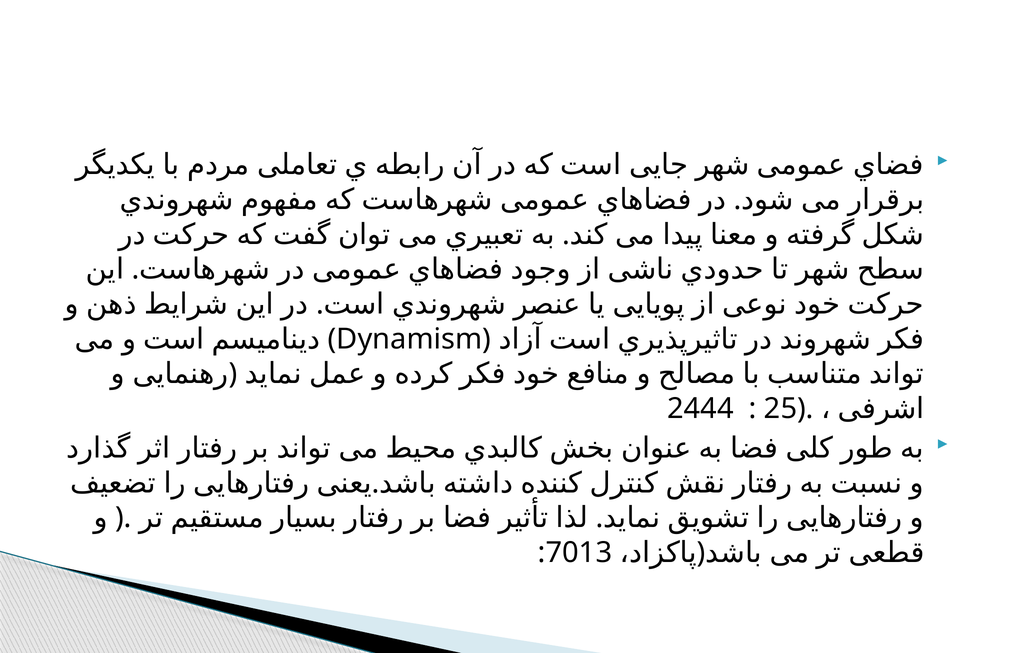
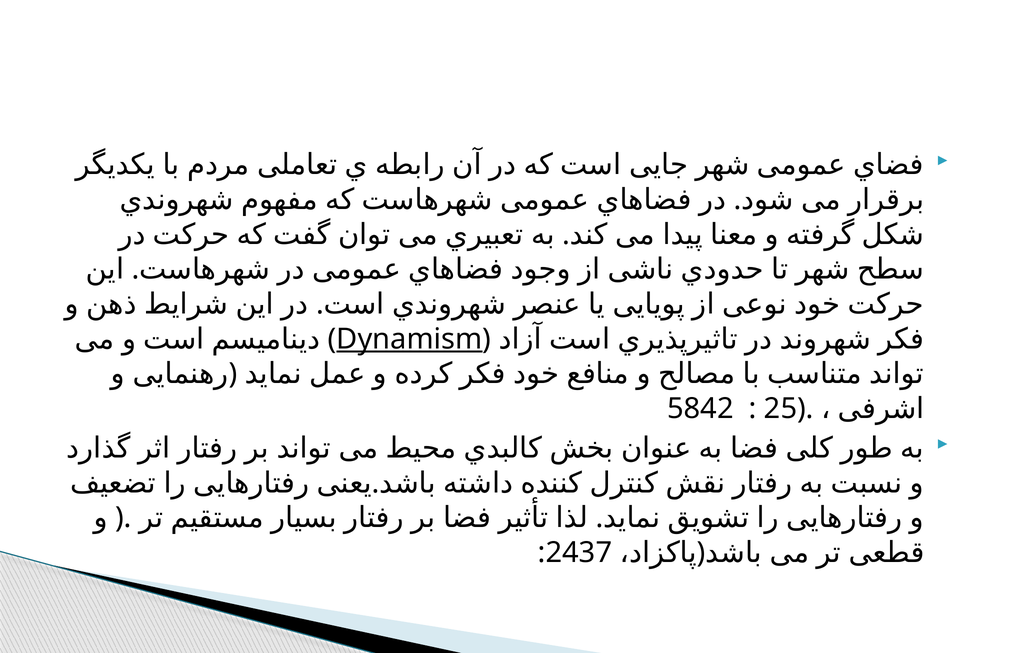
Dynamism underline: none -> present (409, 339)
2444: 2444 -> 5842 (700, 409)
7013: 7013 -> 2437 (579, 553)
